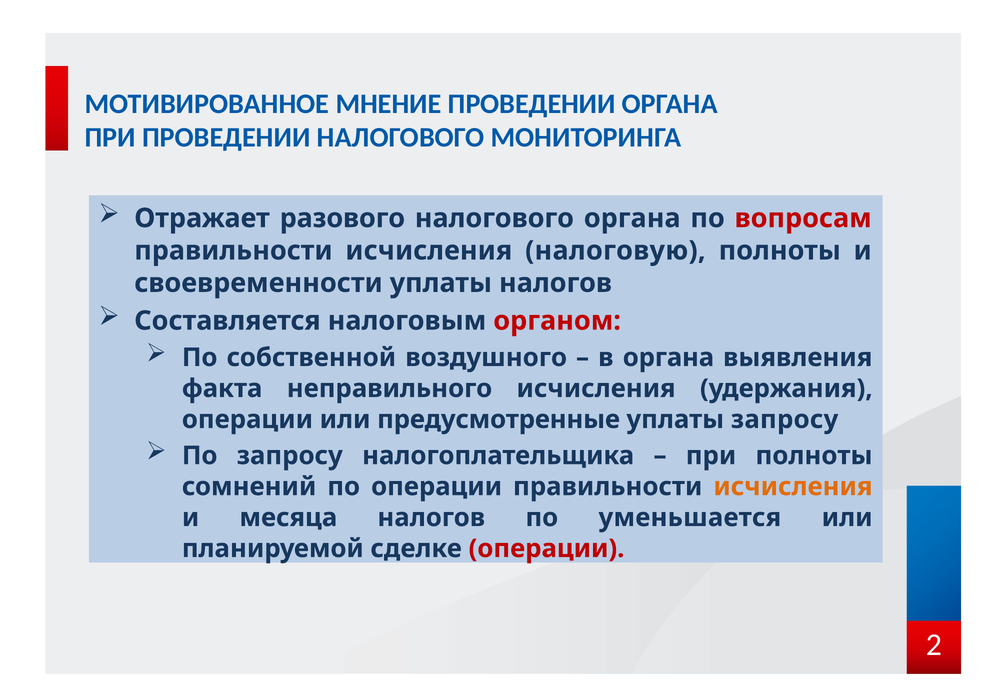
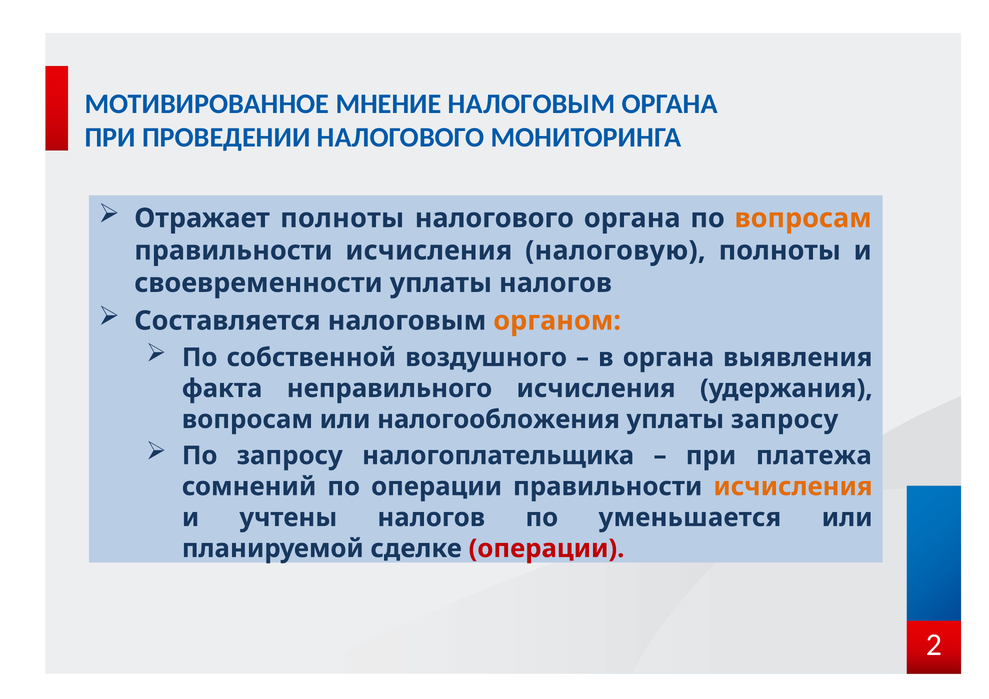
МНЕНИЕ ПРОВЕДЕНИИ: ПРОВЕДЕНИИ -> НАЛОГОВЫМ (532, 104)
Отражает разового: разового -> полноты (342, 218)
вопросам colour: red -> orange (803, 218)
органом colour: red -> orange (557, 321)
операции: операции -> вопросам (247, 420)
предусмотренные: предусмотренные -> налогообложения (498, 420)
при полноты: полноты -> платежа (814, 456)
месяца: месяца -> учтены (288, 518)
